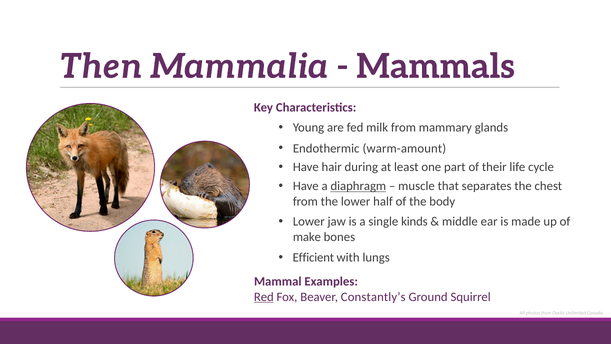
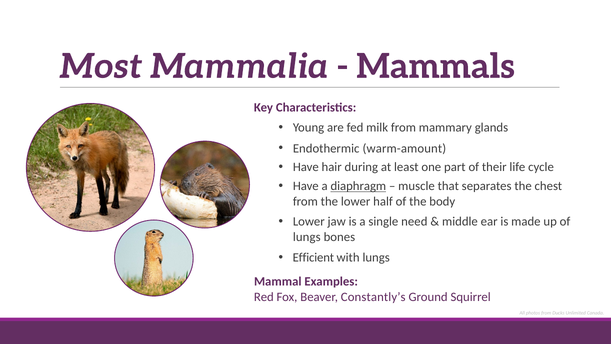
Then: Then -> Most (101, 66)
kinds: kinds -> need (414, 222)
make: make -> lungs (307, 237)
Red underline: present -> none (264, 297)
